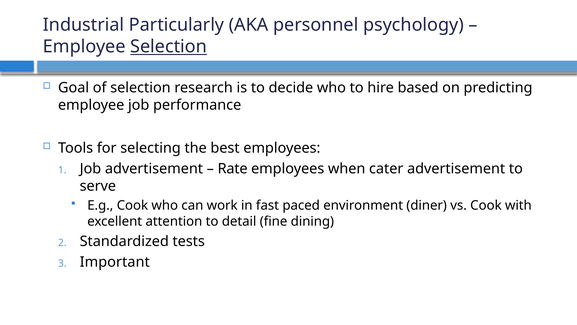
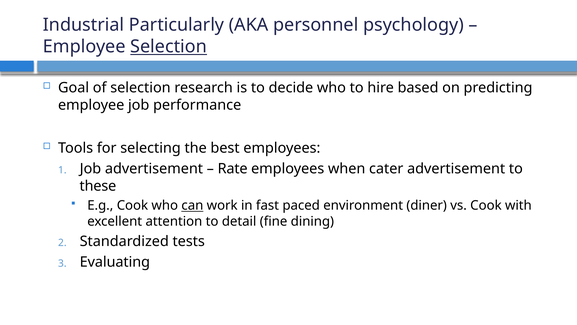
serve: serve -> these (98, 186)
can underline: none -> present (192, 205)
Important: Important -> Evaluating (115, 262)
